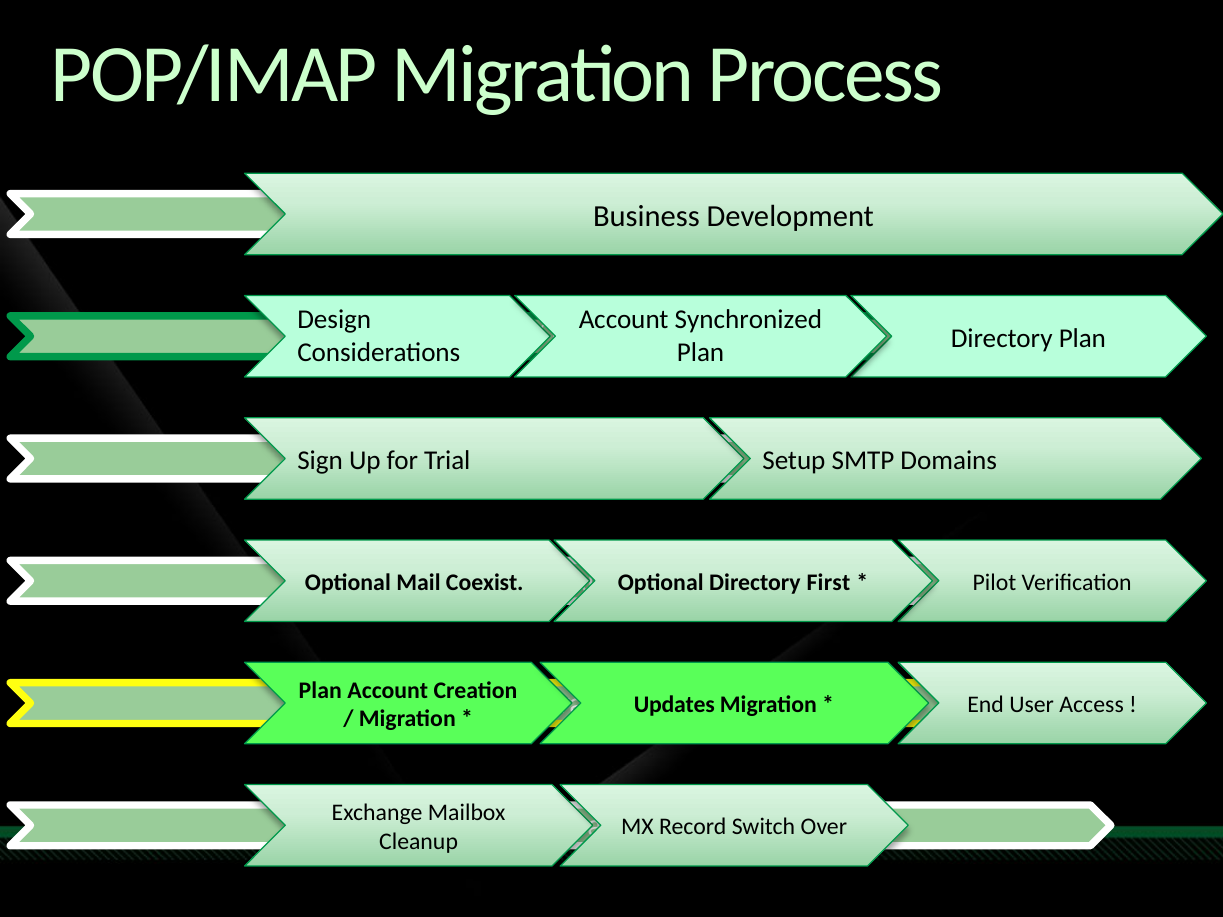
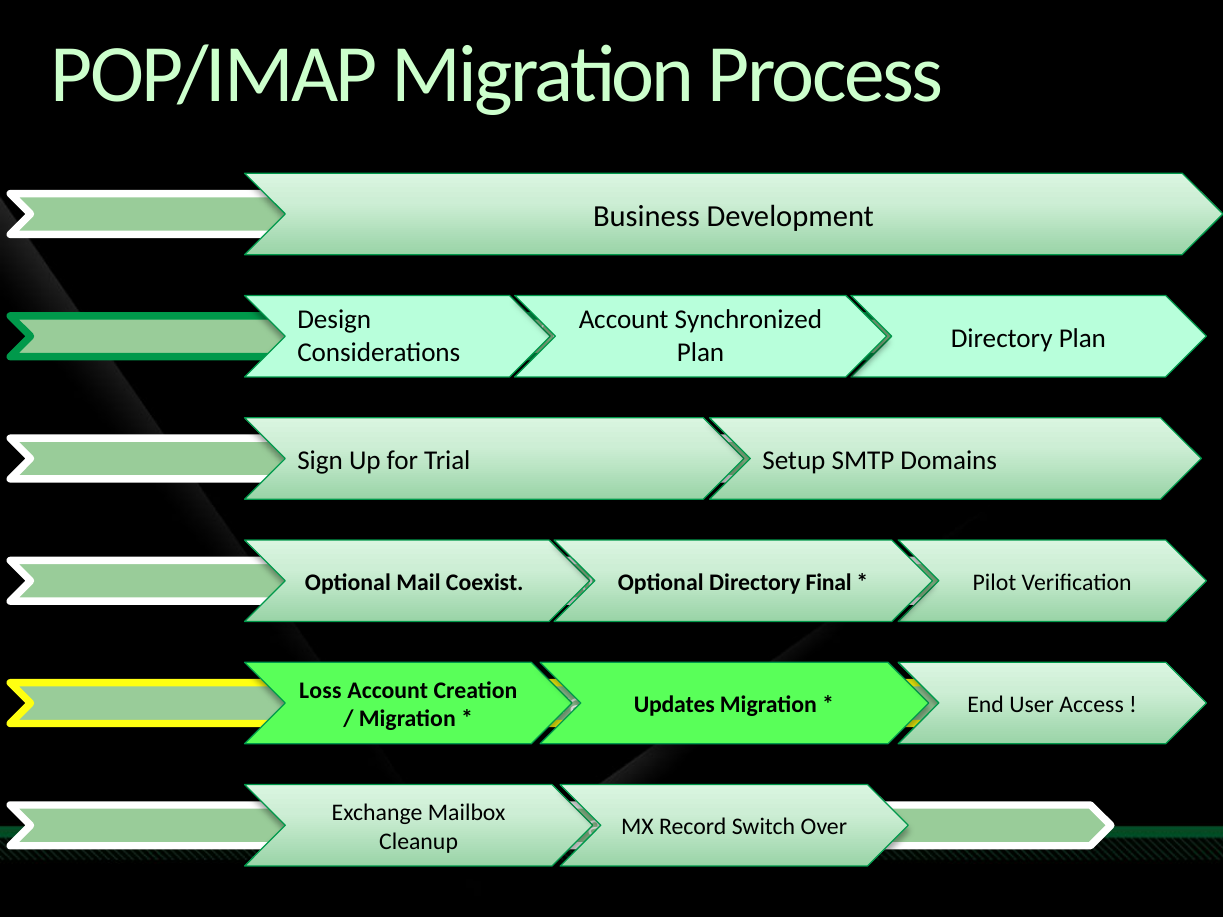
First: First -> Final (829, 583)
Plan: Plan -> Loss (320, 691)
